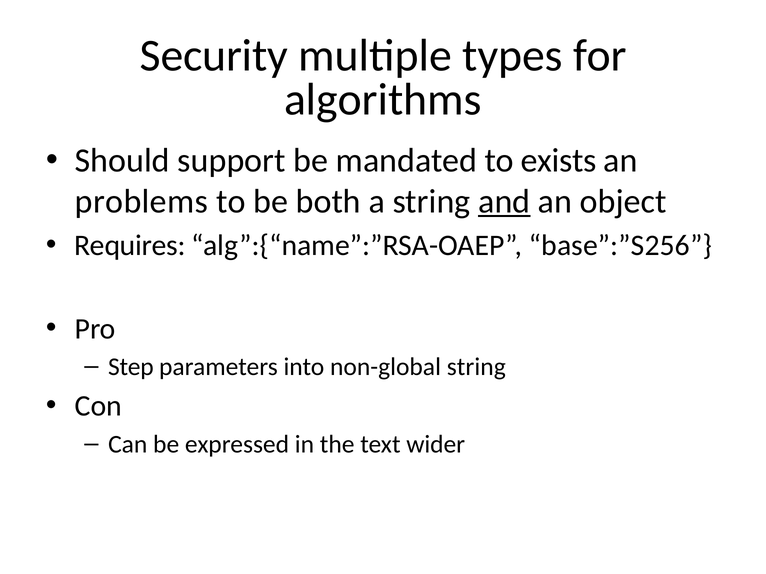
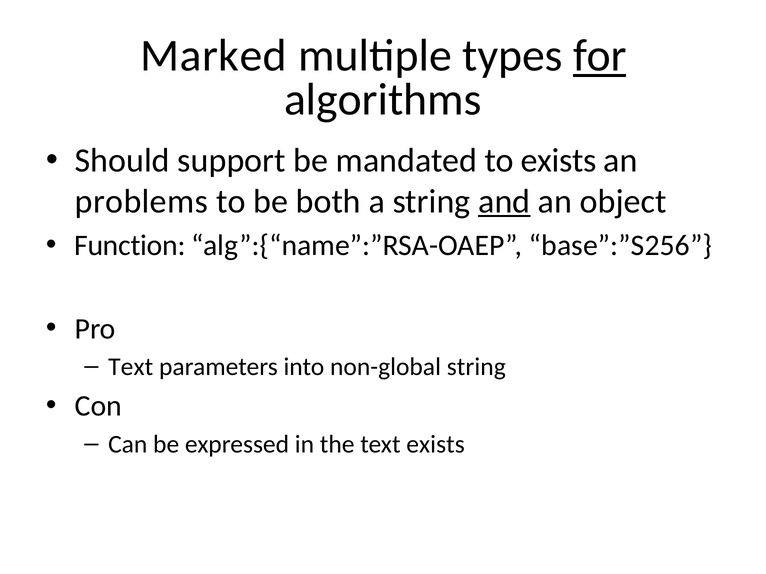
Security: Security -> Marked (214, 56)
for underline: none -> present (600, 56)
Requires: Requires -> Function (130, 246)
Step: Step -> Text (131, 367)
text wider: wider -> exists (436, 445)
